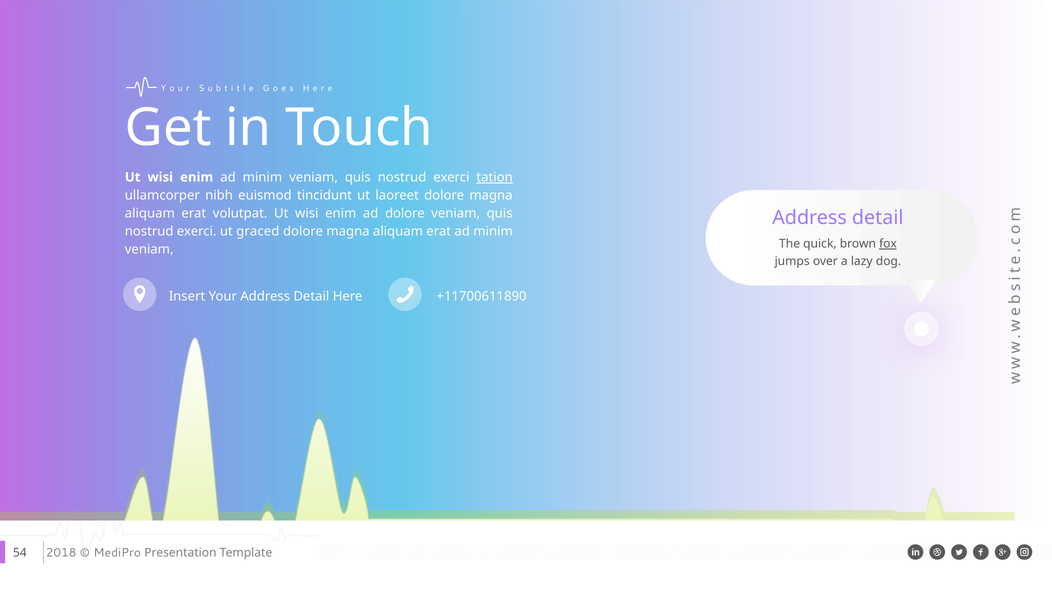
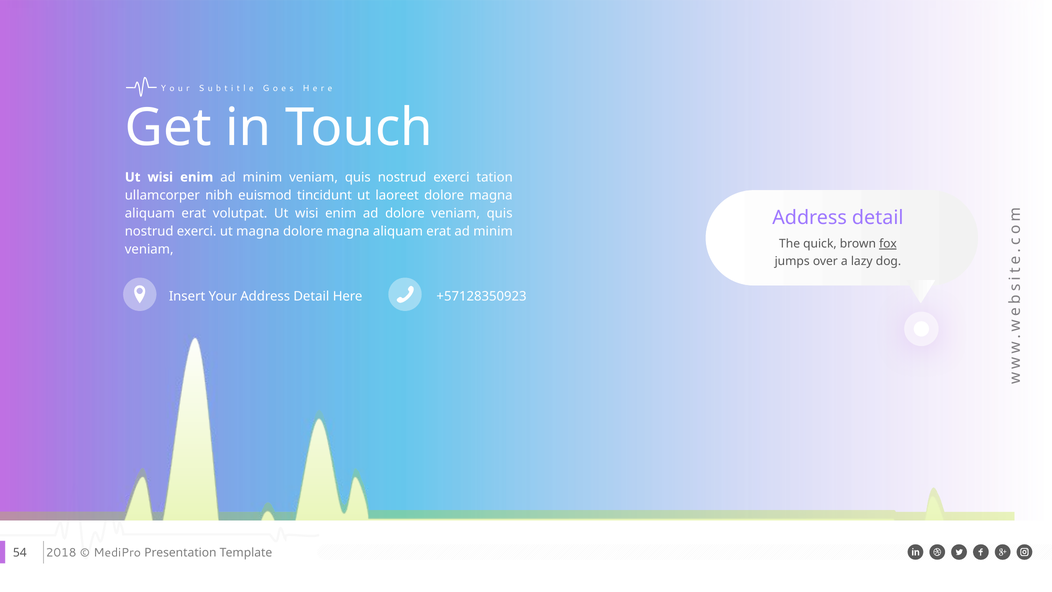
tation underline: present -> none (495, 177)
ut graced: graced -> magna (258, 231)
+11700611890: +11700611890 -> +57128350923 (482, 297)
